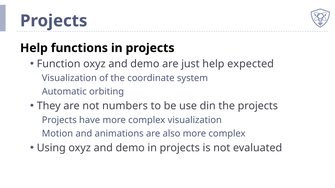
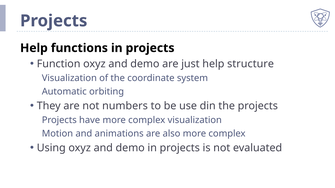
expected: expected -> structure (251, 64)
